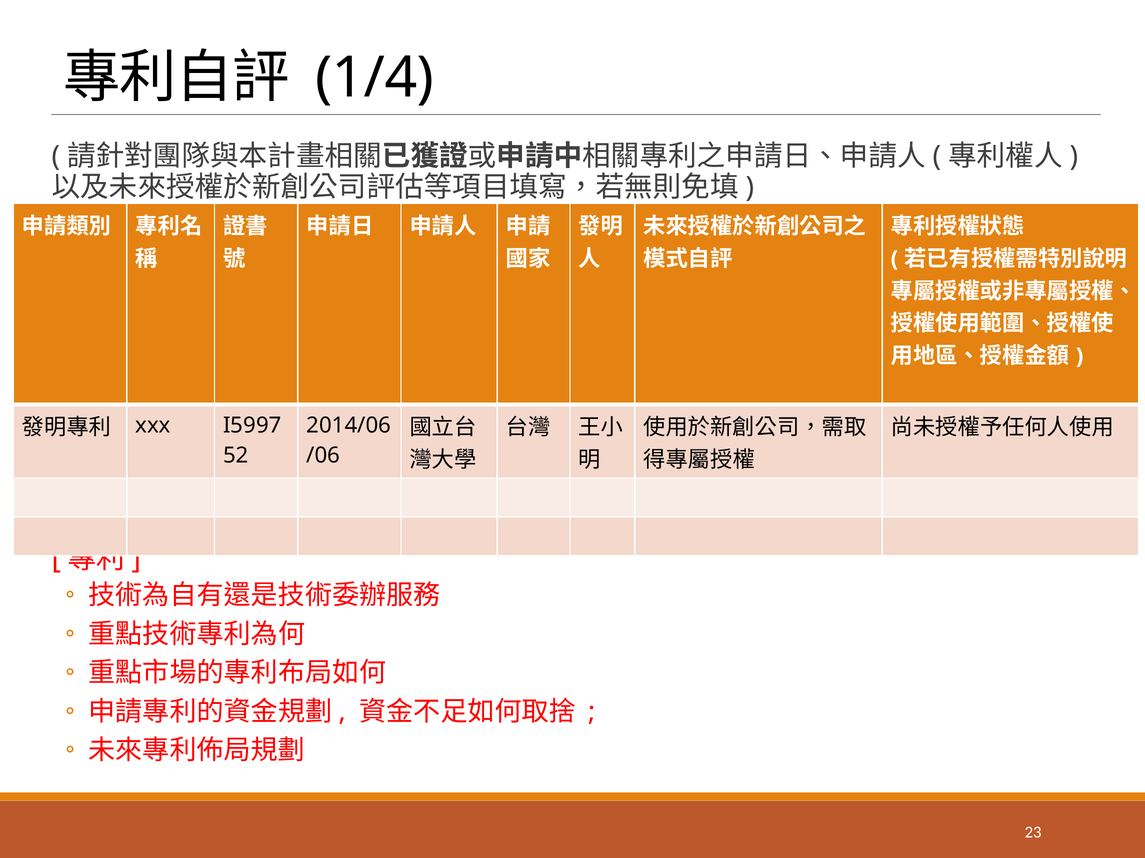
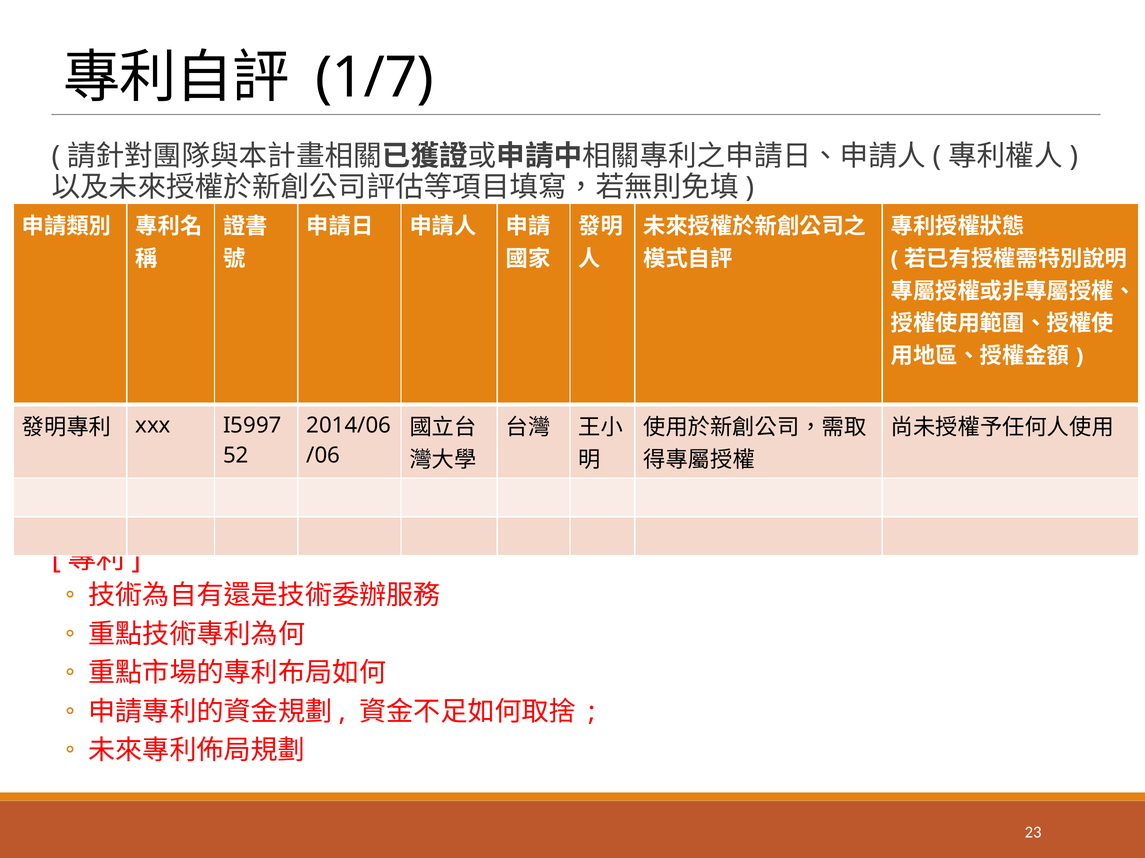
1/4: 1/4 -> 1/7 (374, 78)
